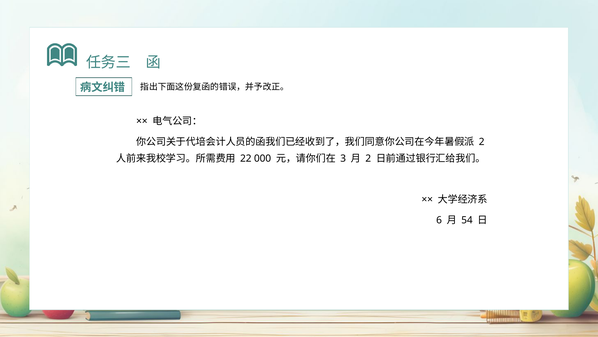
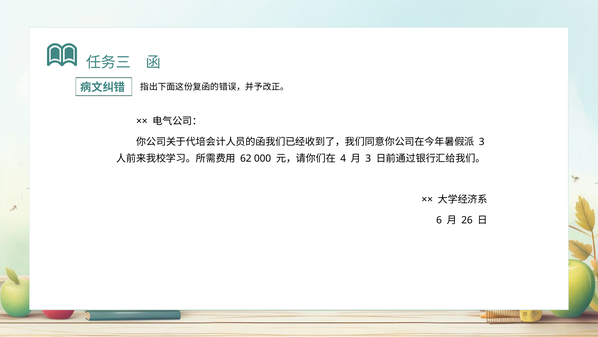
2: 2 -> 3 (482, 142)
22: 22 -> 62 (246, 158)
3: 3 -> 4 (343, 158)
2: 2 -> 3 (368, 158)
54: 54 -> 26 (467, 220)
